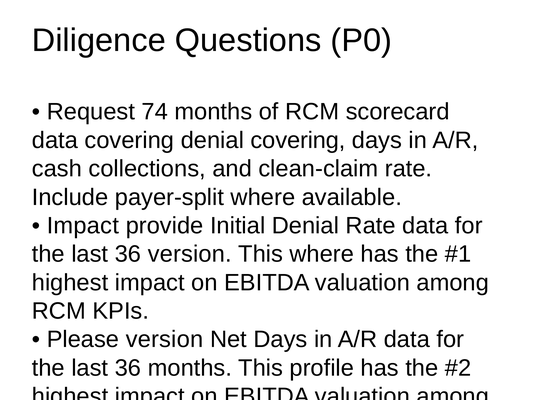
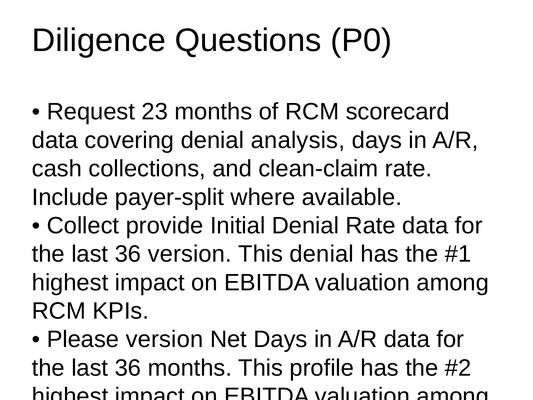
74: 74 -> 23 (155, 112)
denial covering: covering -> analysis (298, 140)
Impact: Impact -> Collect (83, 226)
This where: where -> denial (322, 254)
